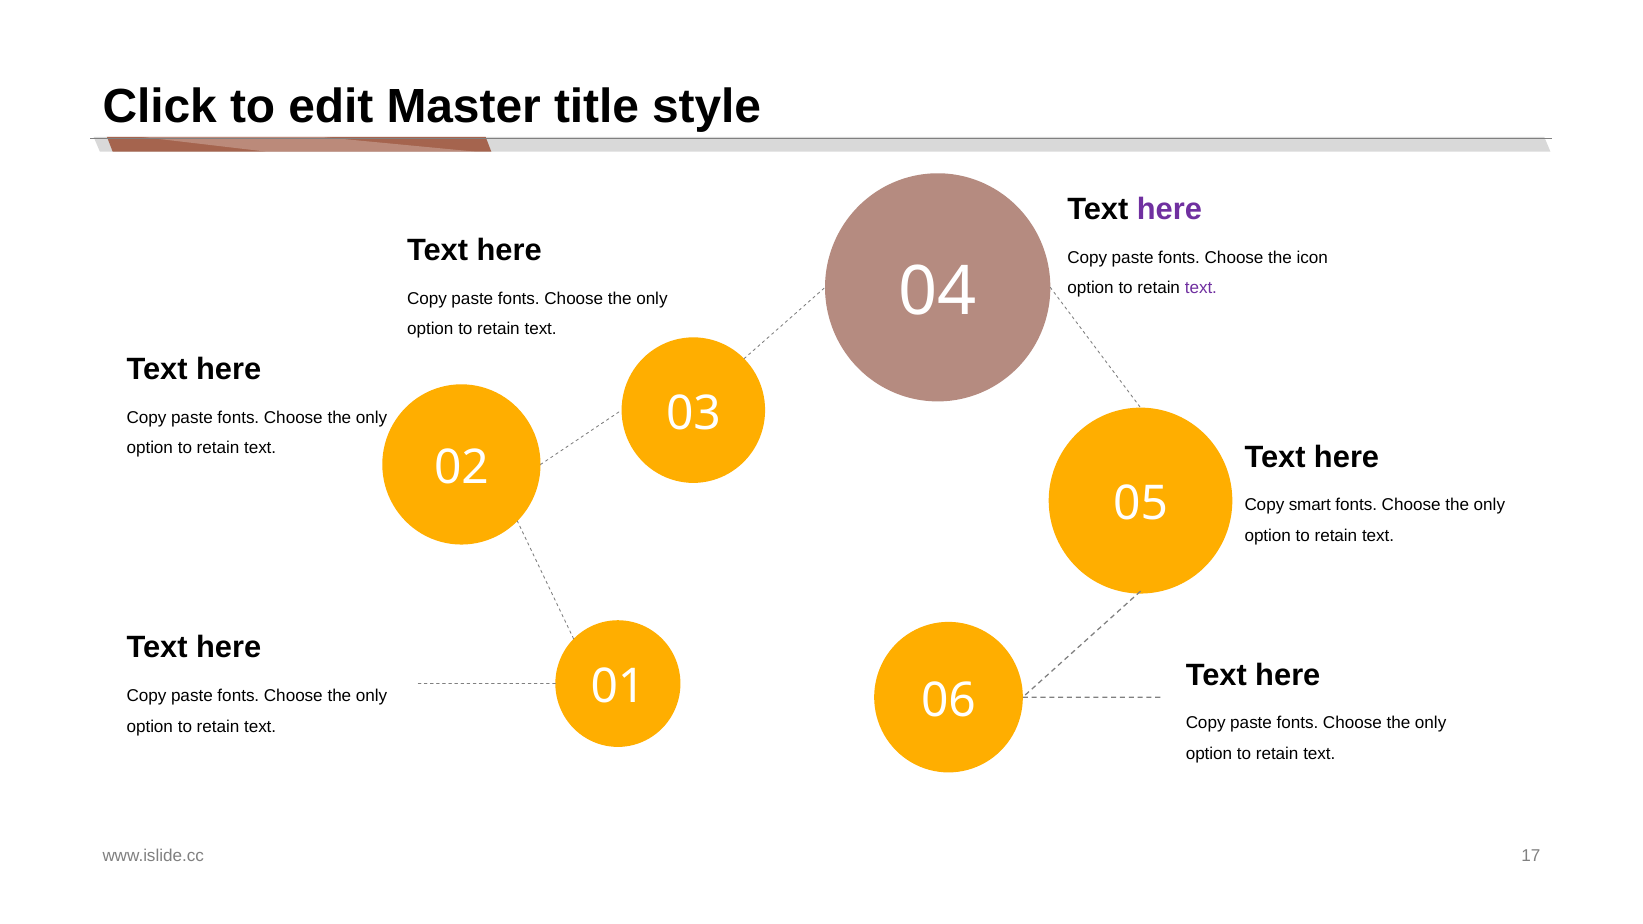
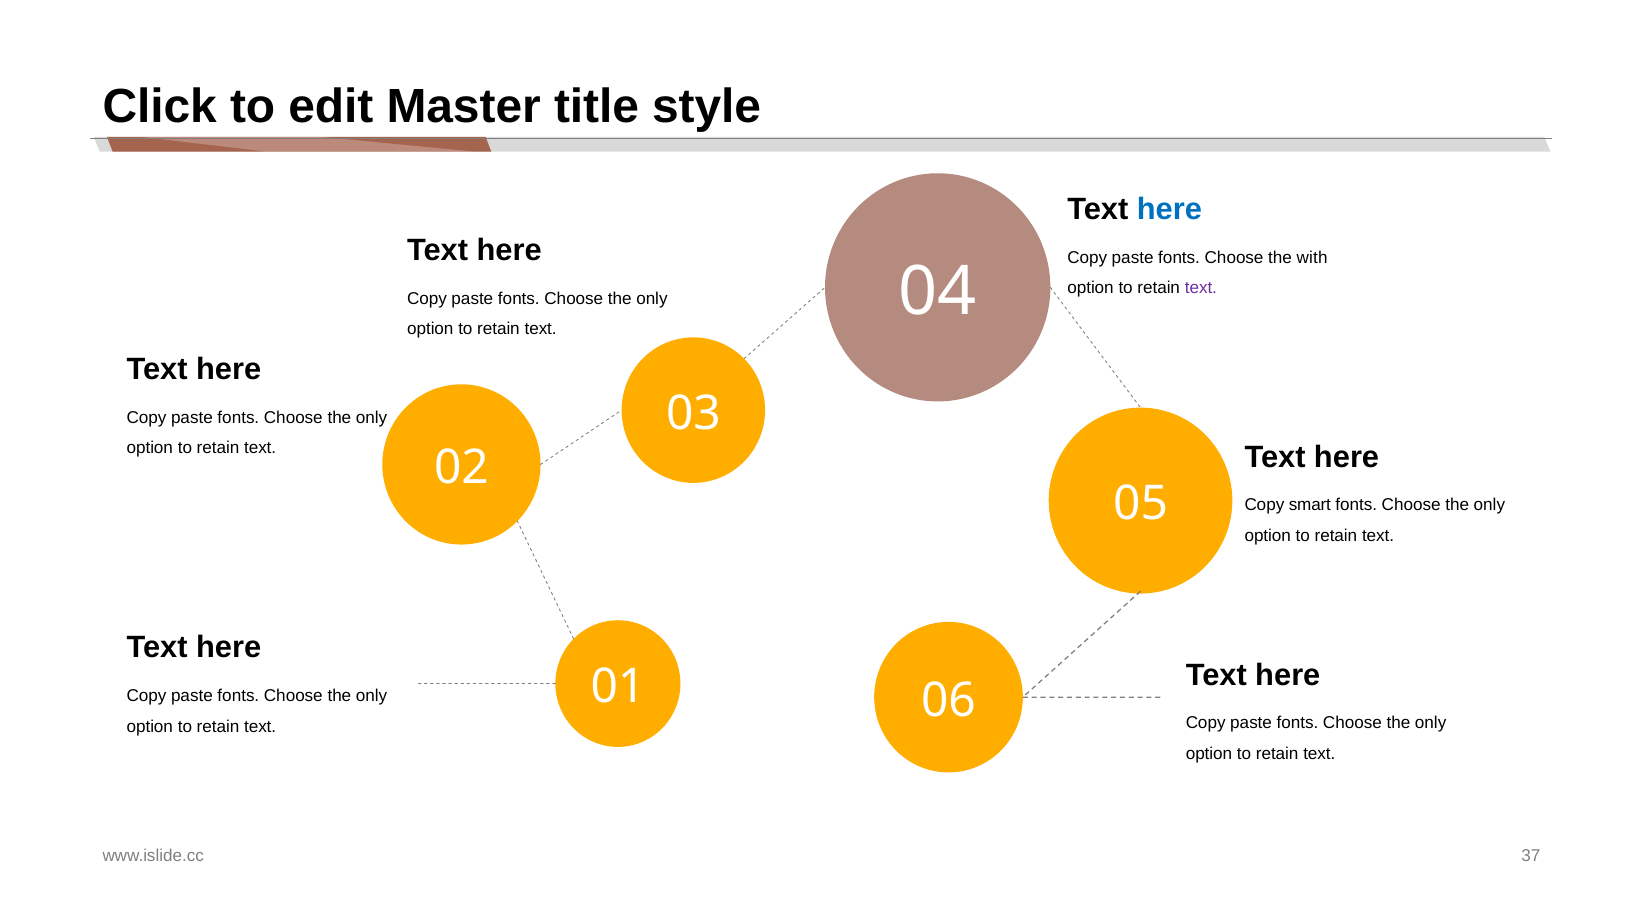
here colour: purple -> blue (1169, 210)
icon: icon -> with (1312, 258)
17: 17 -> 37 (1531, 856)
